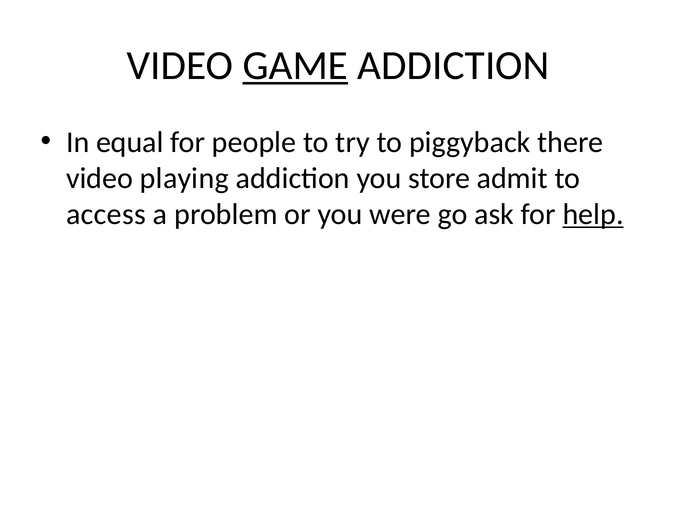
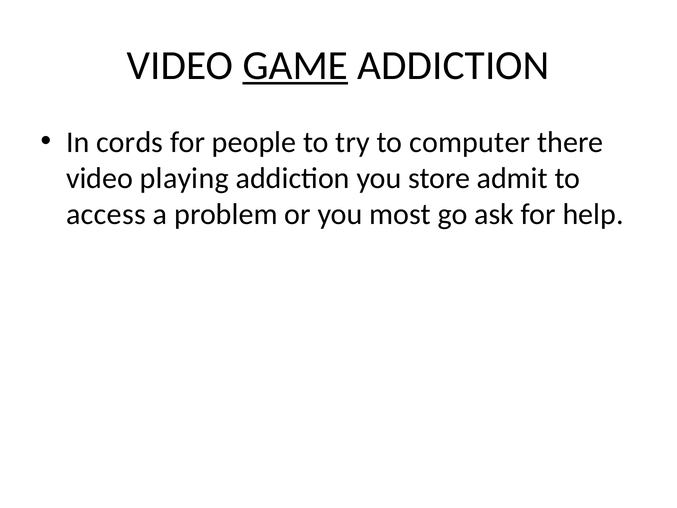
equal: equal -> cords (130, 142)
piggyback: piggyback -> computer (470, 142)
were: were -> most (400, 214)
help underline: present -> none (593, 214)
